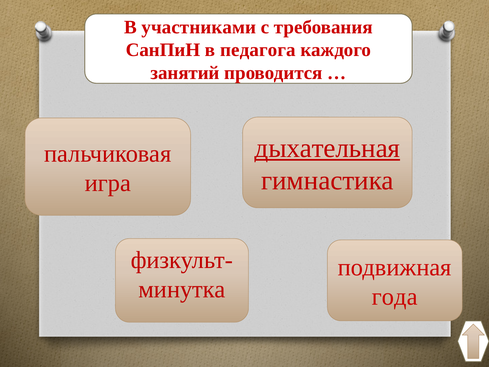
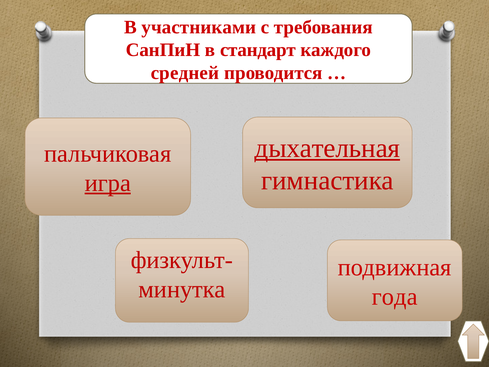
педагога: педагога -> стандарт (258, 50)
занятий: занятий -> средней (185, 73)
игра underline: none -> present (108, 183)
